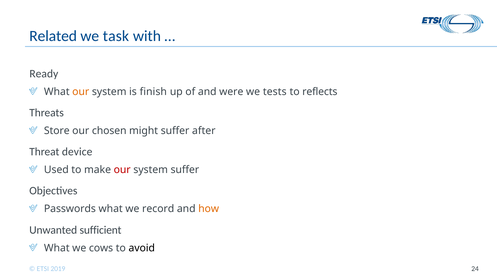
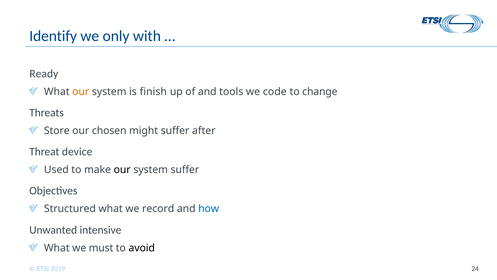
Related: Related -> Identify (53, 36)
task: task -> only (116, 36)
were: were -> tools (231, 91)
tests: tests -> code (275, 91)
reflects: reflects -> change (320, 91)
our colour: red -> black (122, 170)
Passwords: Passwords -> Structured (70, 209)
how colour: orange -> blue (209, 209)
sufficient: sufficient -> intensive (101, 230)
cows: cows -> must (101, 248)
